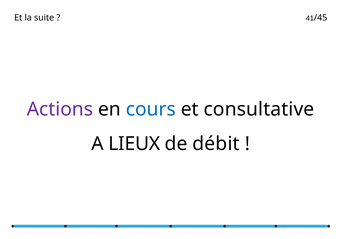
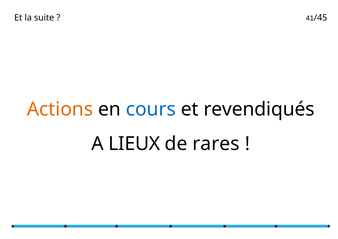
Actions colour: purple -> orange (60, 109)
consultative: consultative -> revendiqués (259, 109)
débit: débit -> rares (216, 144)
